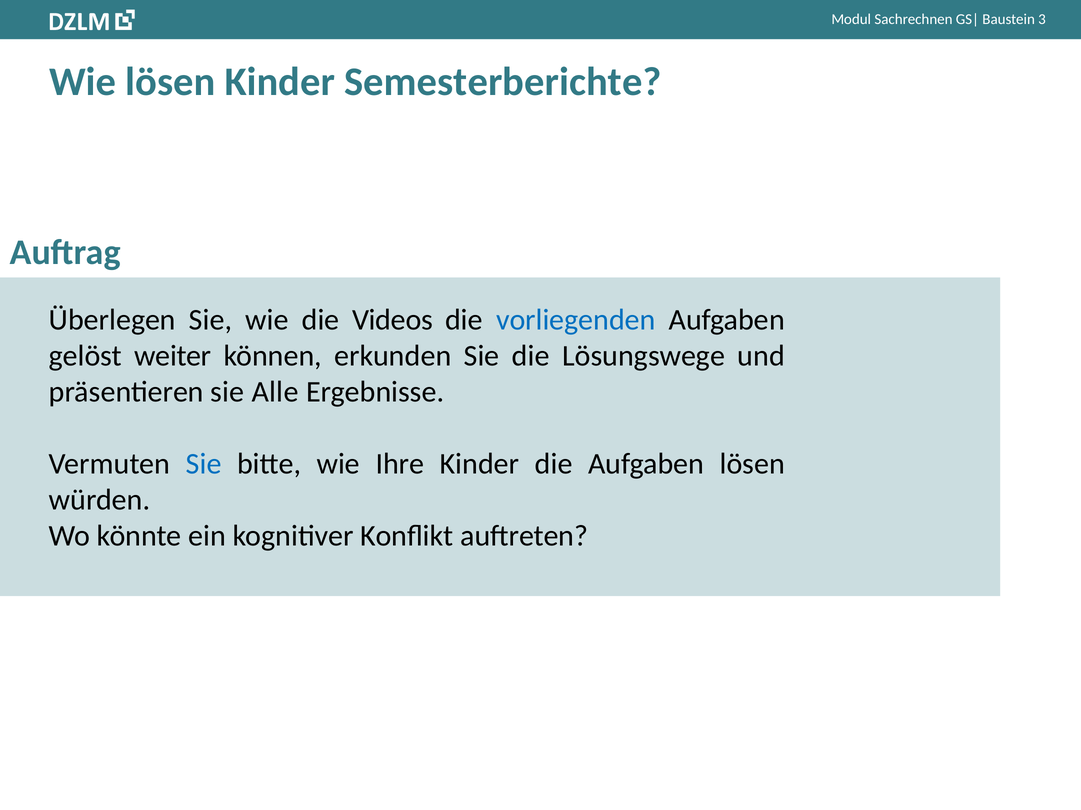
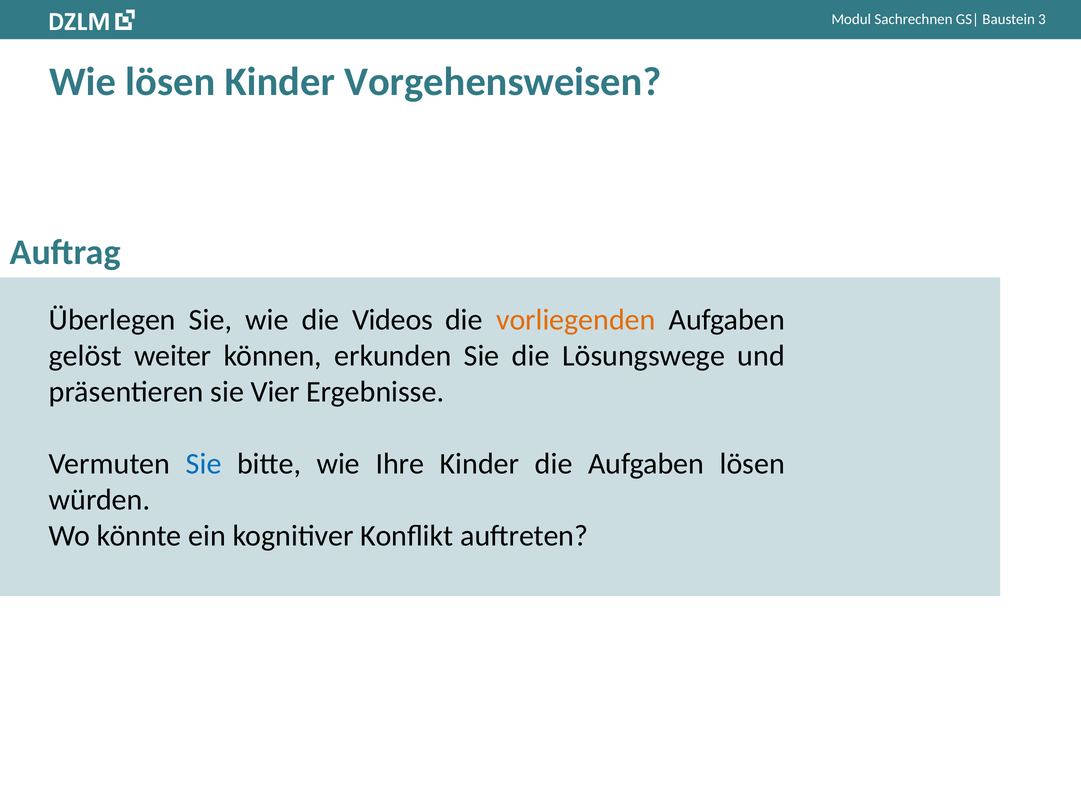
Semesterberichte: Semesterberichte -> Vorgehensweisen (503, 82)
vorliegenden colour: blue -> orange (576, 320)
Alle: Alle -> Vier (275, 392)
